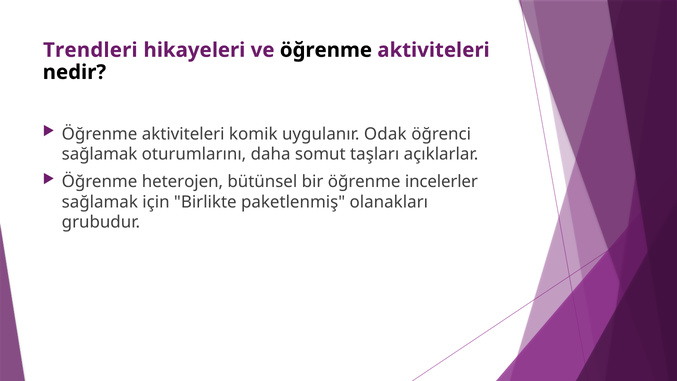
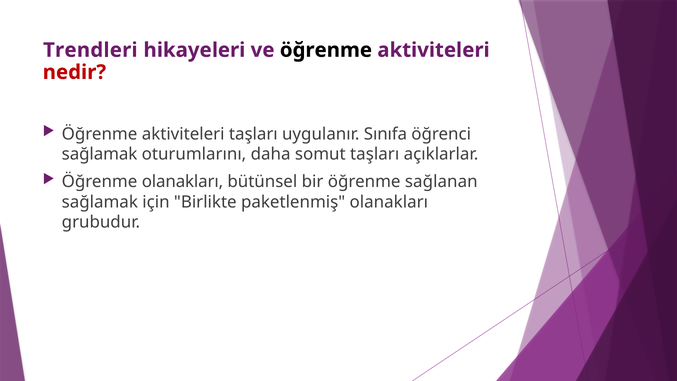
nedir colour: black -> red (74, 72)
aktiviteleri komik: komik -> taşları (253, 134)
Odak: Odak -> Sınıfa (385, 134)
Öğrenme heterojen: heterojen -> olanakları (182, 182)
incelerler: incelerler -> sağlanan (441, 182)
